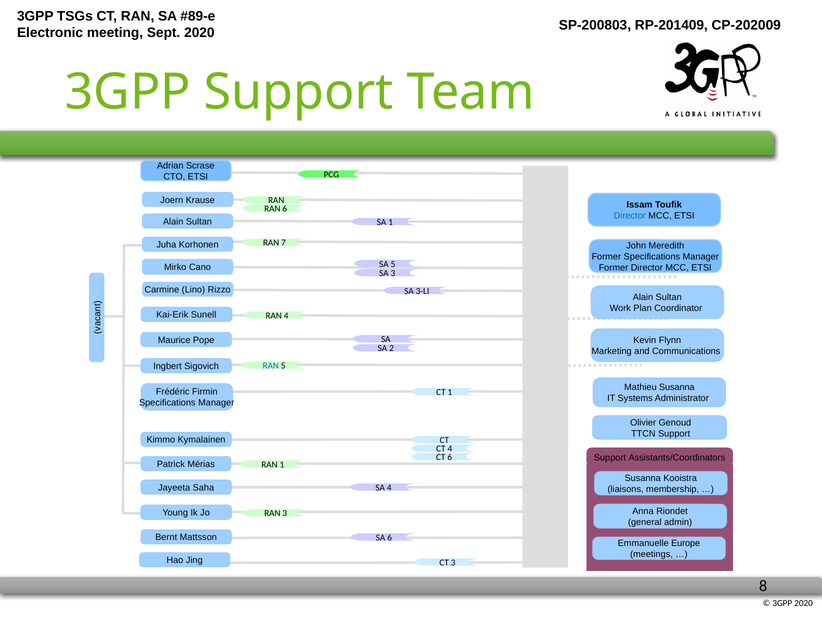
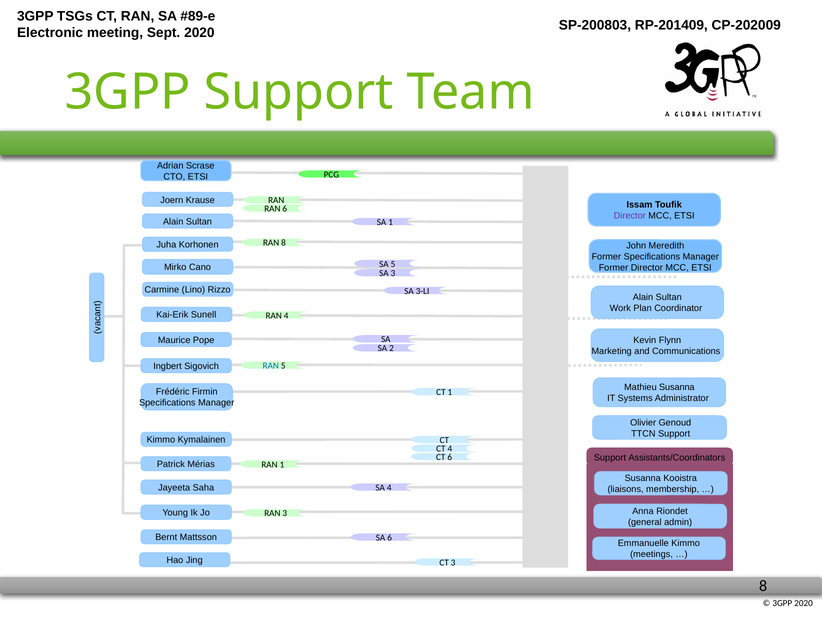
Director colour: blue -> purple (630, 216)
RAN 7: 7 -> 8 (284, 243)
Emmanuelle Europe: Europe -> Kimmo (686, 543)
